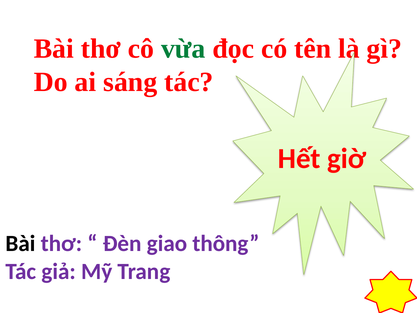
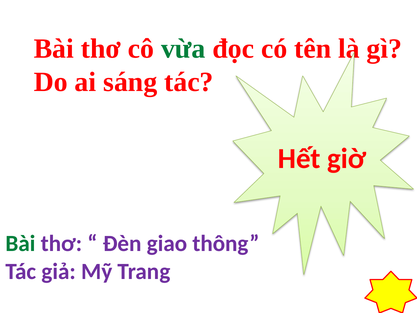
Bài colour: black -> green (21, 243)
